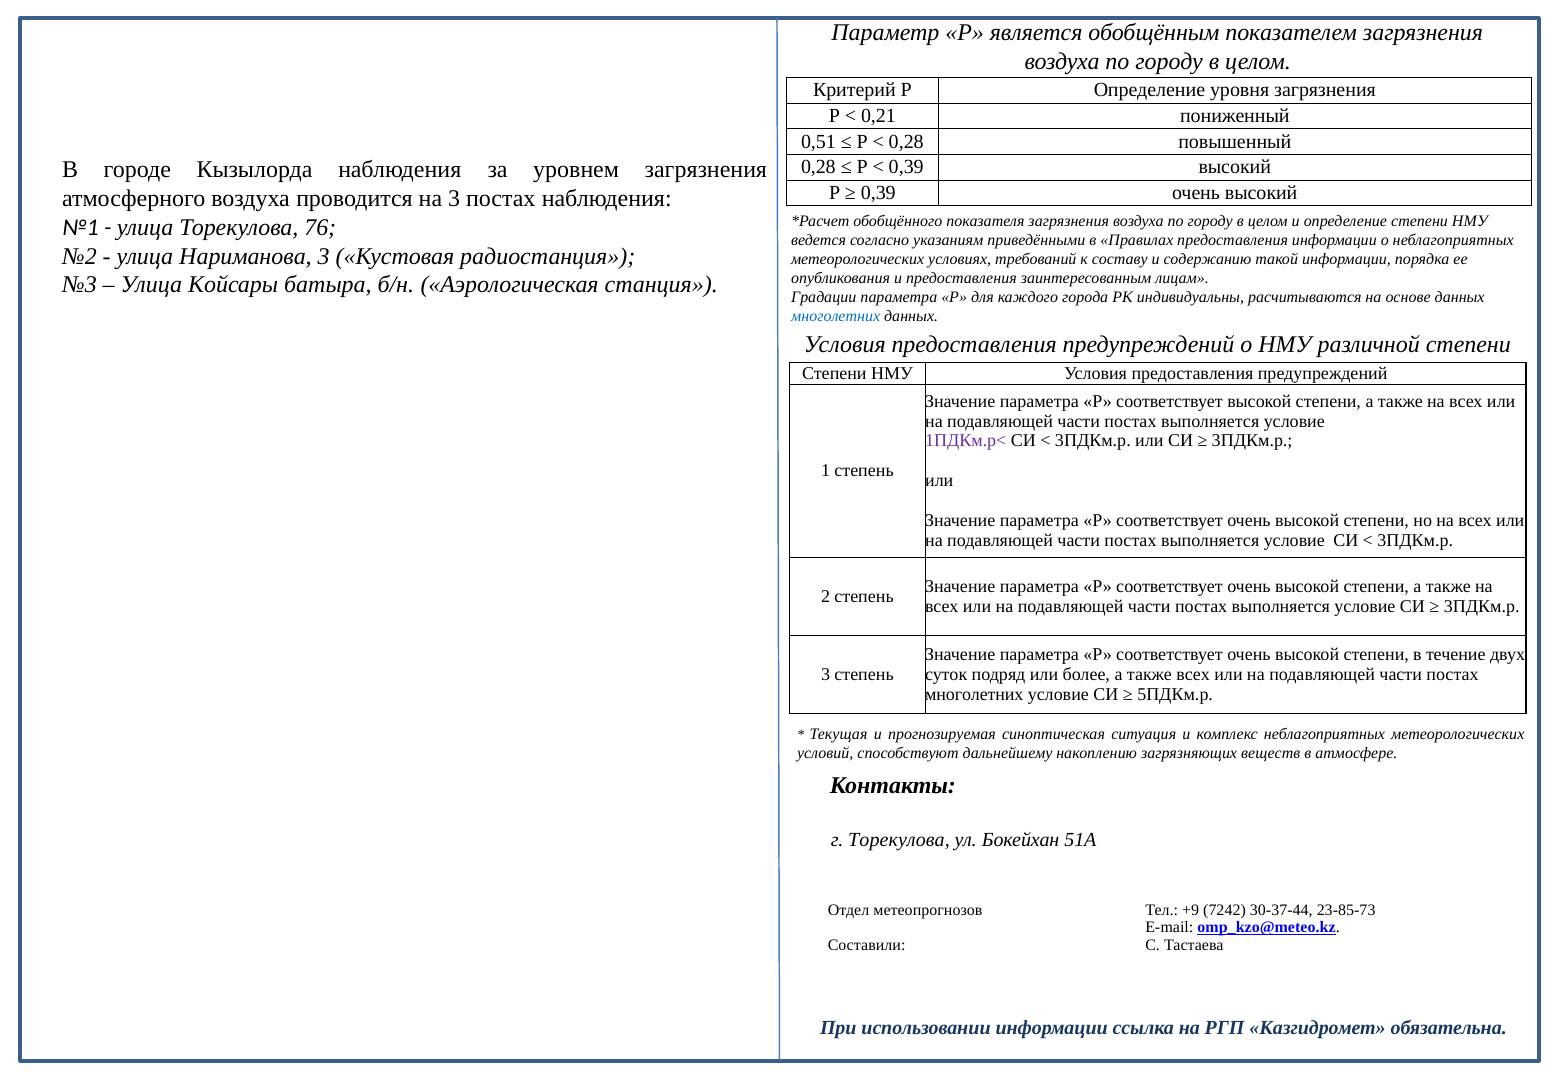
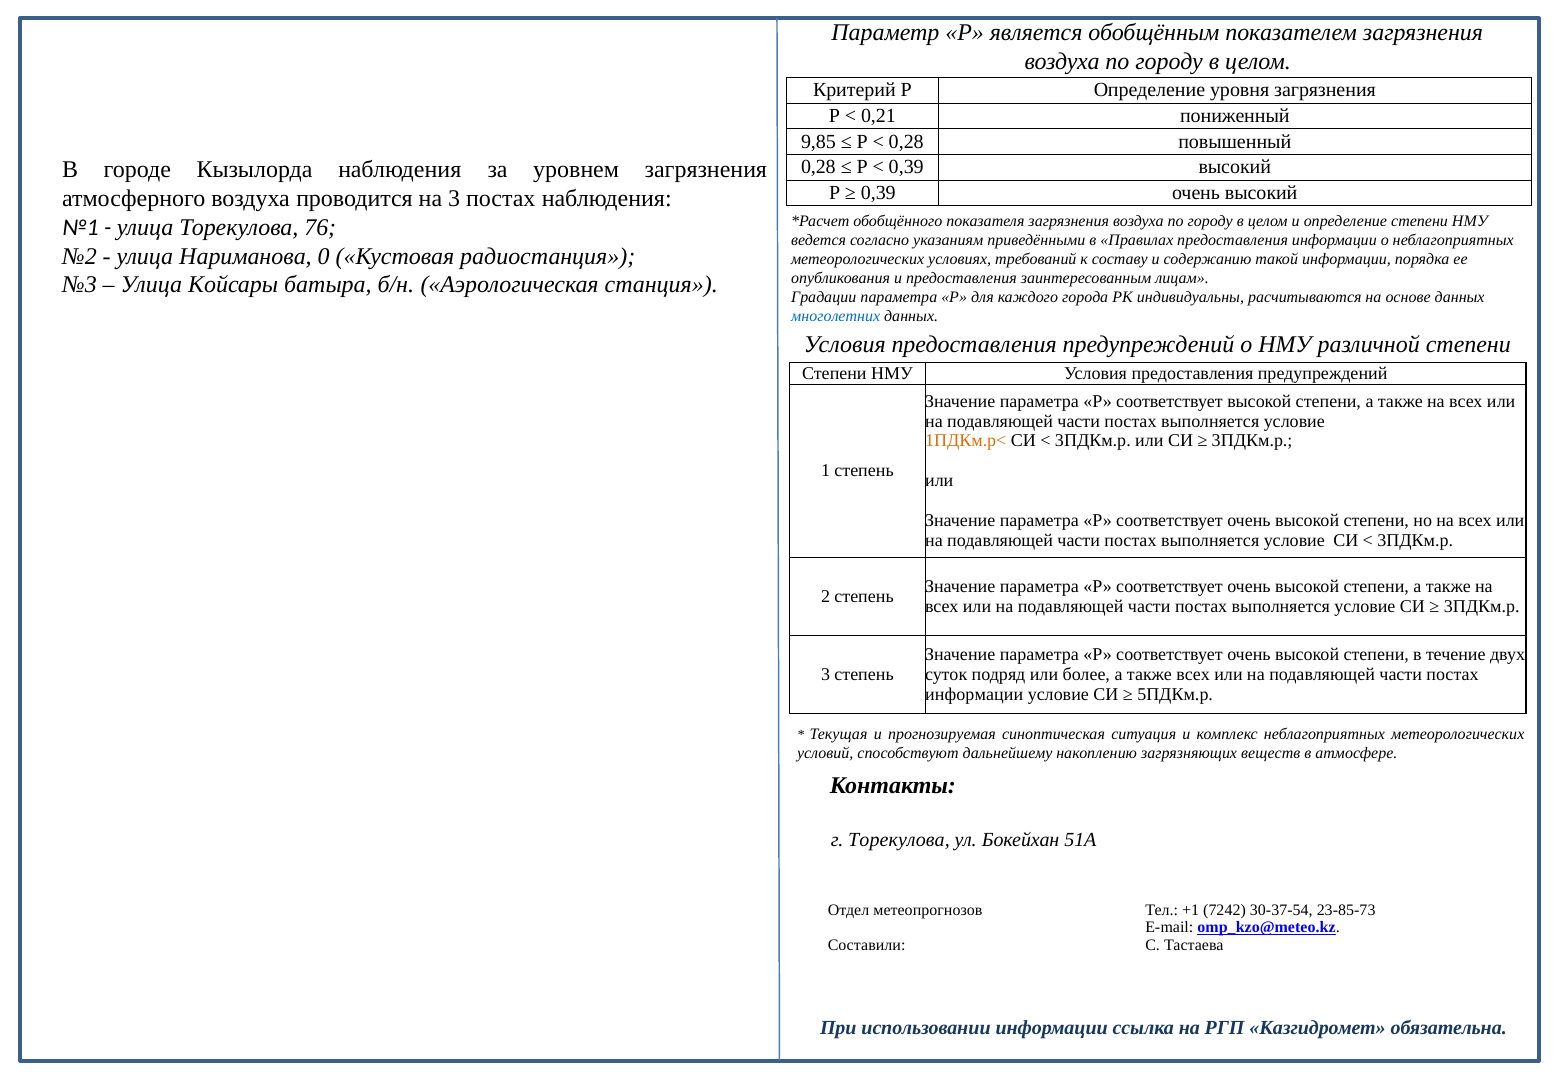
0,51: 0,51 -> 9,85 (818, 141)
Нариманова 3: 3 -> 0 (324, 256)
1ПДКм.р< colour: purple -> orange (966, 441)
многолетних: многолетних -> информации (974, 695)
+9: +9 -> +1 (1191, 910)
30-37-44: 30-37-44 -> 30-37-54 (1281, 910)
